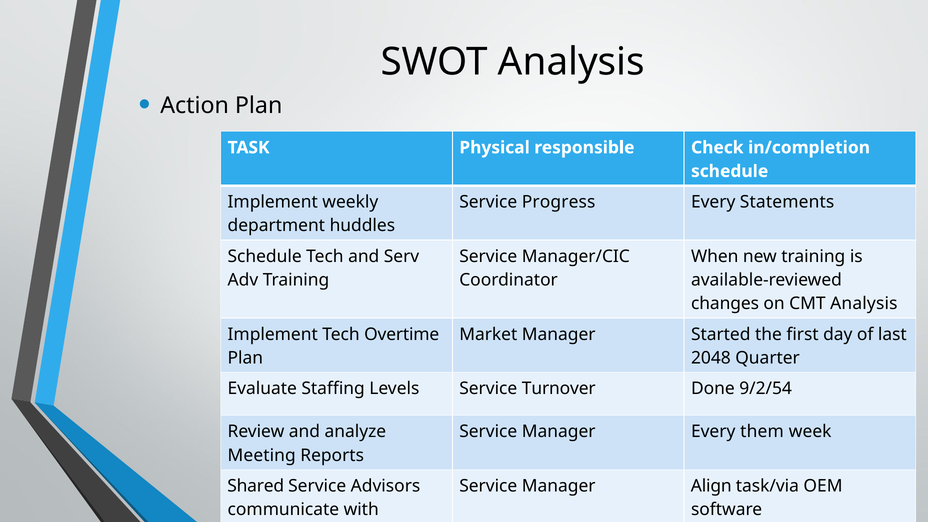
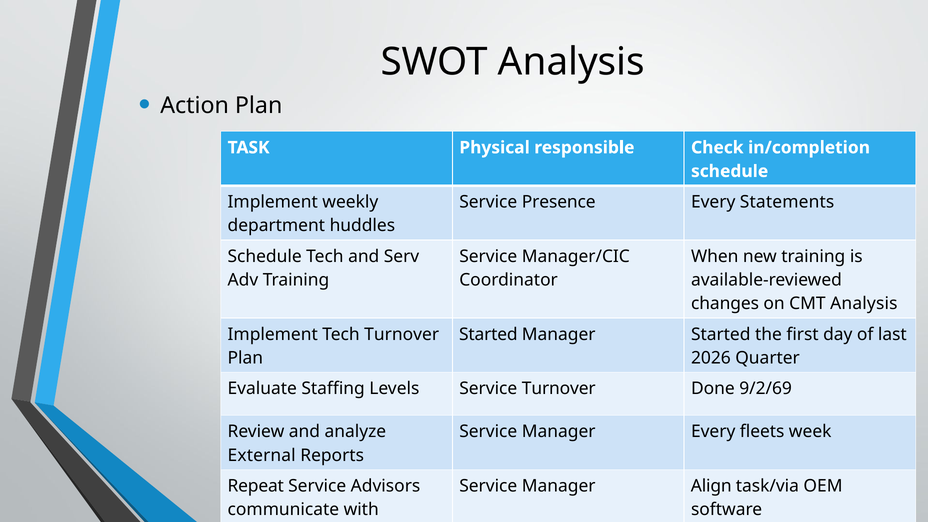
Progress: Progress -> Presence (559, 202)
Tech Overtime: Overtime -> Turnover (402, 334)
Market: Market -> Started (488, 334)
2048: 2048 -> 2026 (711, 358)
9/2/54: 9/2/54 -> 9/2/69 (766, 389)
them: them -> fleets (762, 432)
Meeting: Meeting -> External (262, 455)
Shared: Shared -> Repeat (256, 486)
